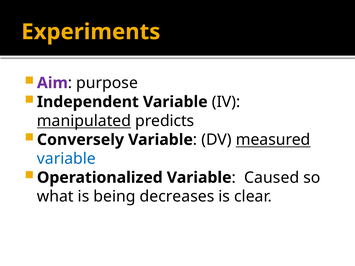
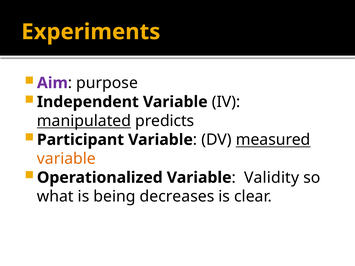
Conversely: Conversely -> Participant (80, 140)
variable colour: blue -> orange (66, 159)
Caused: Caused -> Validity (272, 178)
